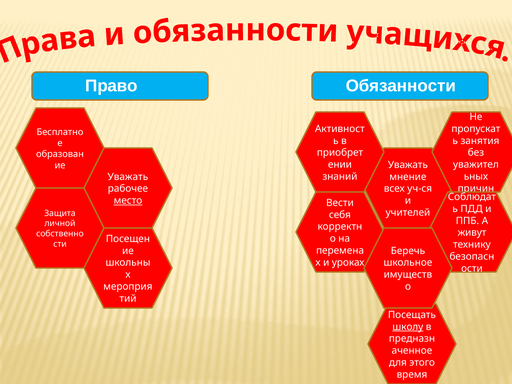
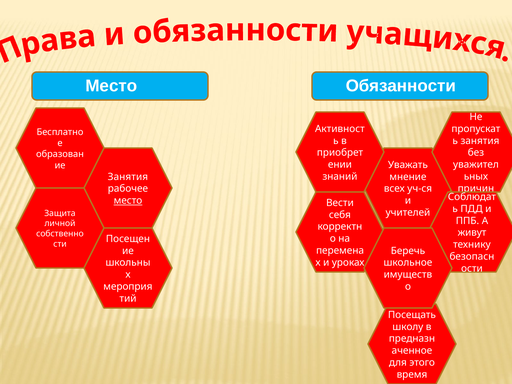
Право: Право -> Место (111, 86)
Уважать: Уважать -> Занятия (128, 177)
школу underline: present -> none (408, 327)
